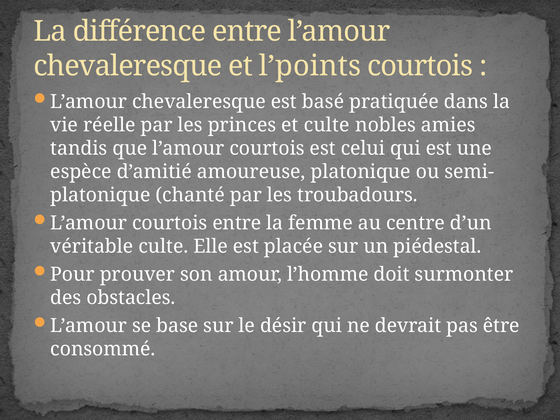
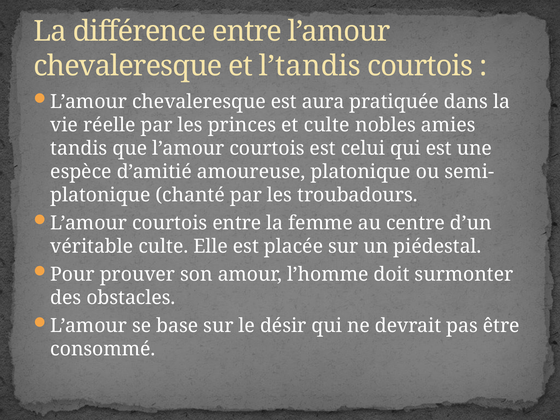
l’points: l’points -> l’tandis (310, 66)
basé: basé -> aura (323, 102)
